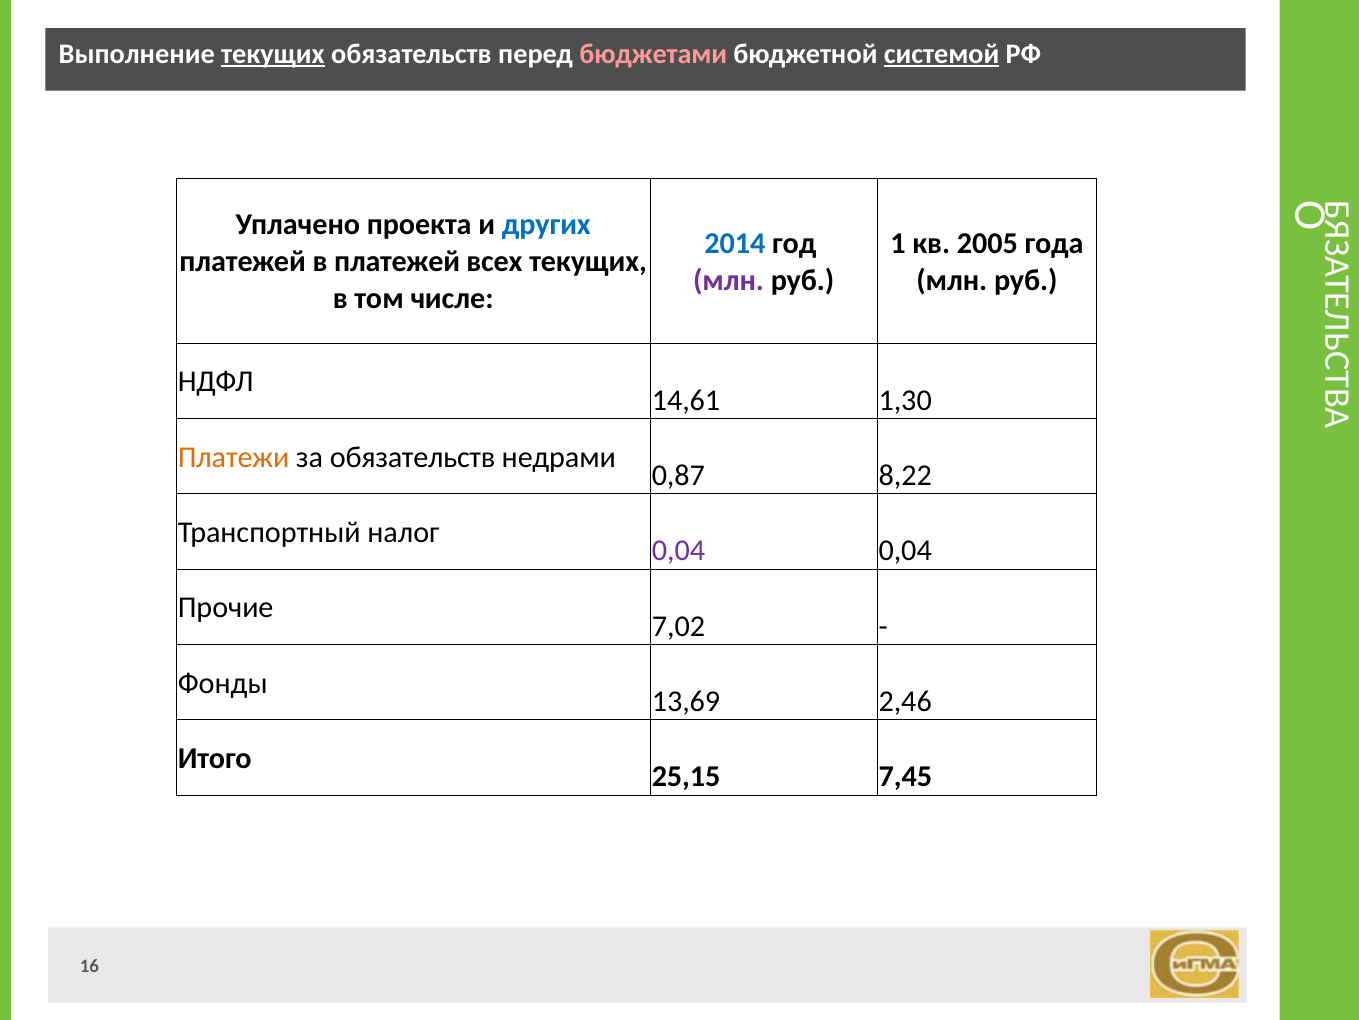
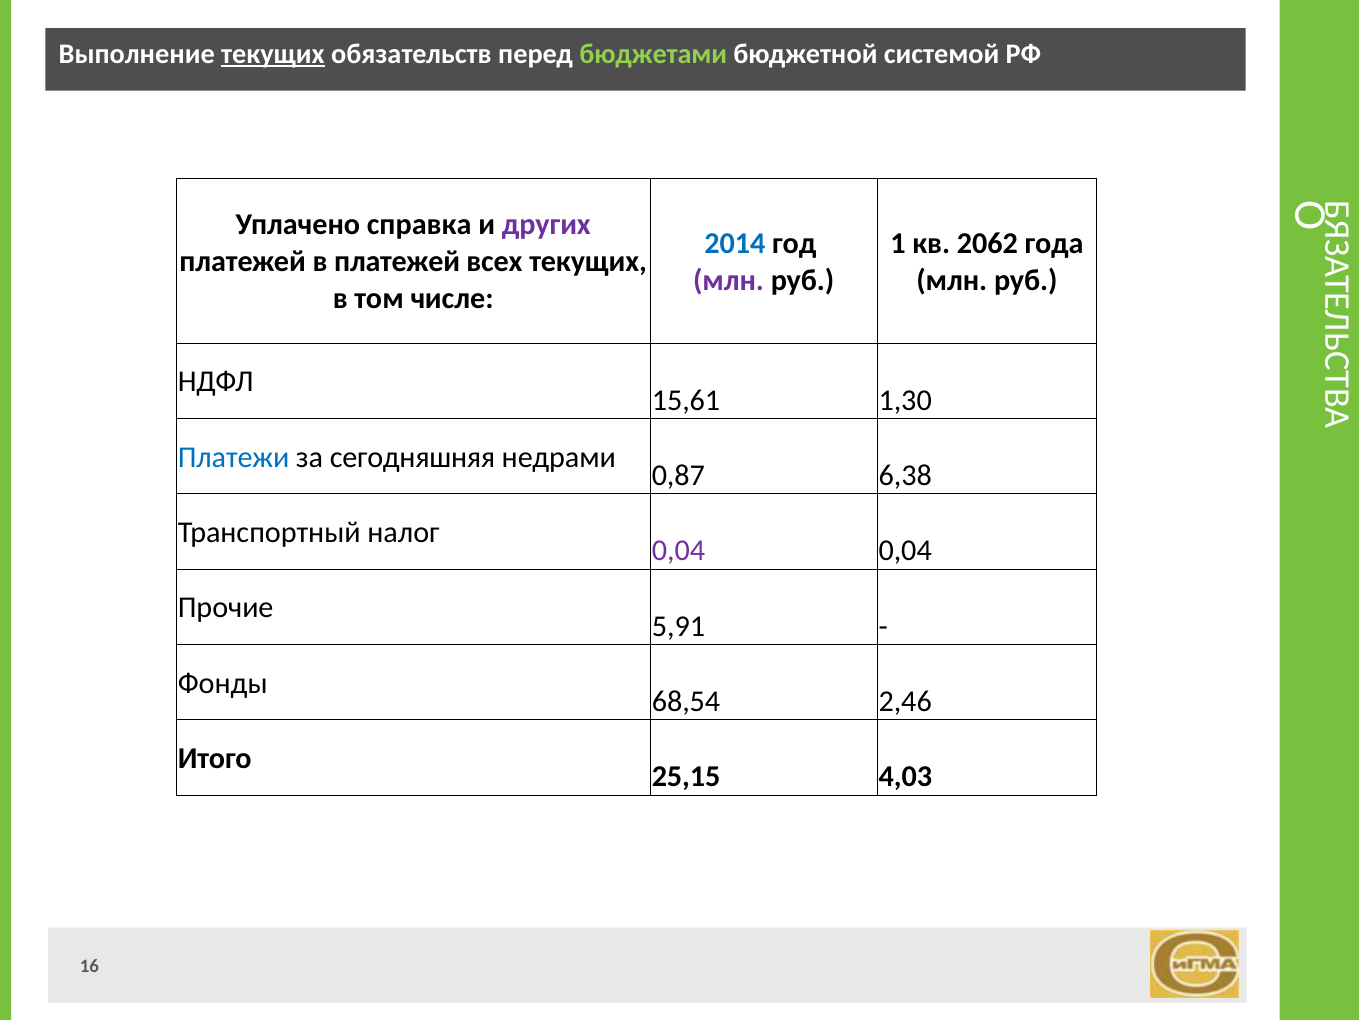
бюджетами colour: pink -> light green (653, 54)
системой underline: present -> none (942, 54)
проекта: проекта -> справка (419, 224)
других colour: blue -> purple (546, 224)
2005: 2005 -> 2062 (987, 243)
14,61: 14,61 -> 15,61 (686, 400)
Платежи colour: orange -> blue (234, 457)
за обязательств: обязательств -> сегодняшняя (413, 457)
8,22: 8,22 -> 6,38 (905, 475)
7,02: 7,02 -> 5,91 (678, 626)
13,69: 13,69 -> 68,54 (686, 701)
7,45: 7,45 -> 4,03 (905, 776)
